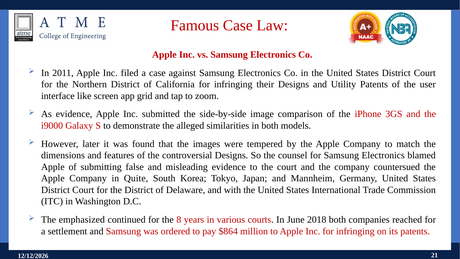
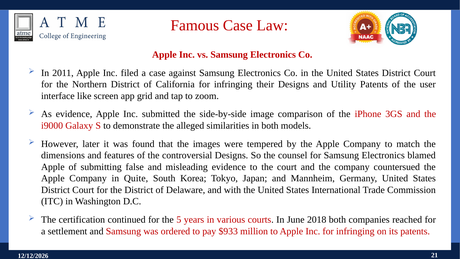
emphasized: emphasized -> certification (82, 219)
8: 8 -> 5 (179, 219)
$864: $864 -> $933 (228, 231)
